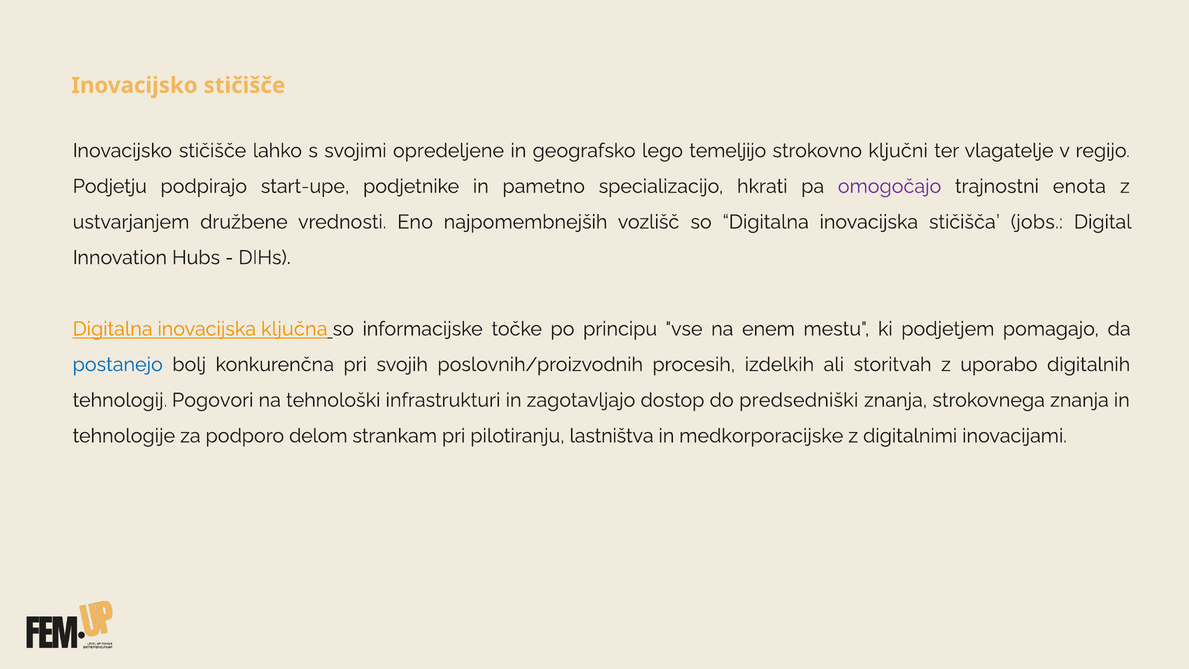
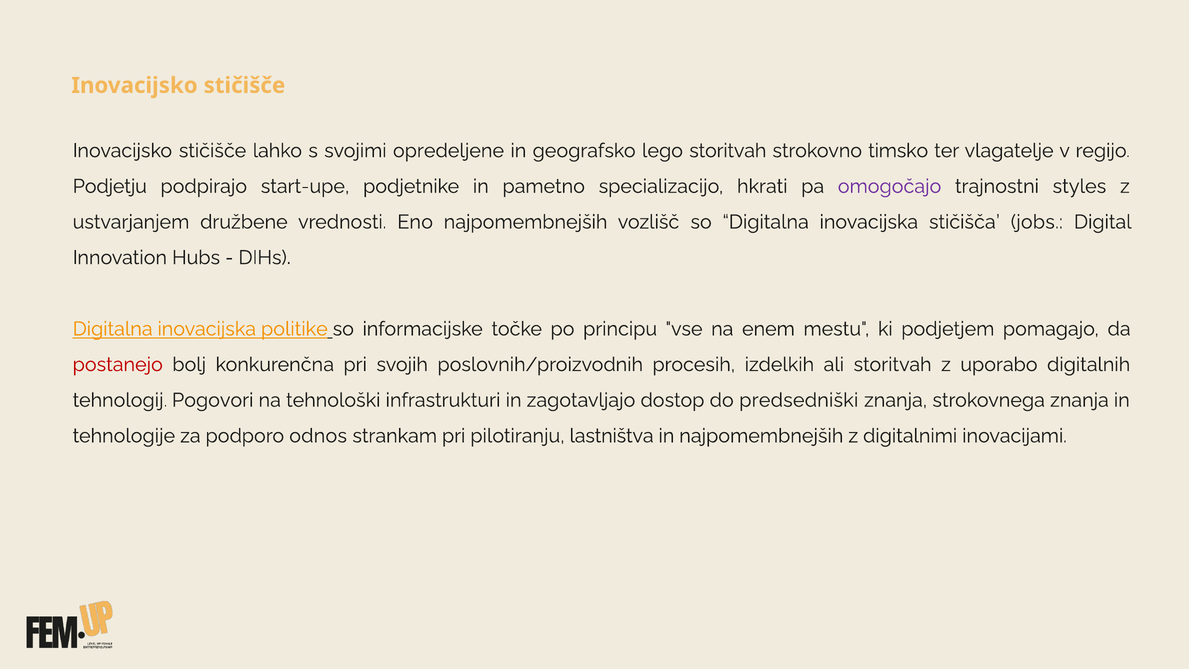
lego temeljijo: temeljijo -> storitvah (728, 151)
ključni: ključni -> timsko (898, 151)
enota: enota -> styles (1079, 186)
ključna: ključna -> politike (294, 329)
postanejo colour: blue -> red (118, 364)
delom: delom -> odnos (318, 436)
in medkorporacijske: medkorporacijske -> najpomembnejših (761, 436)
